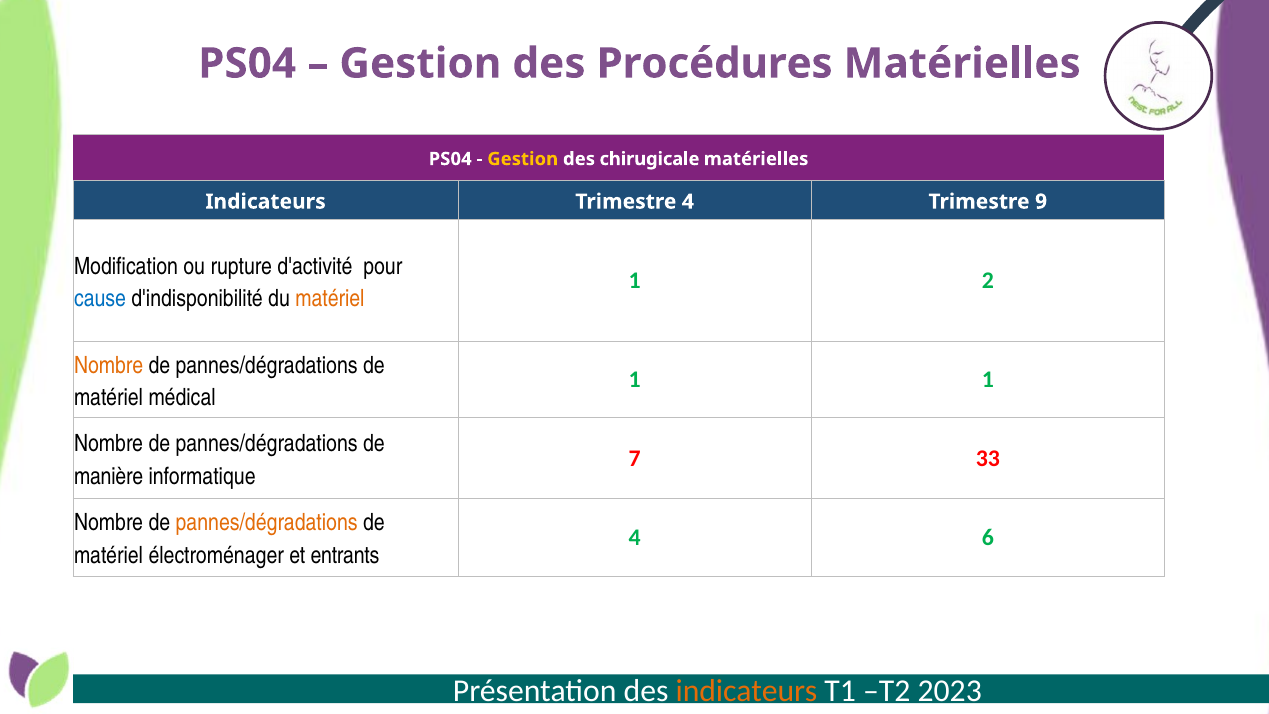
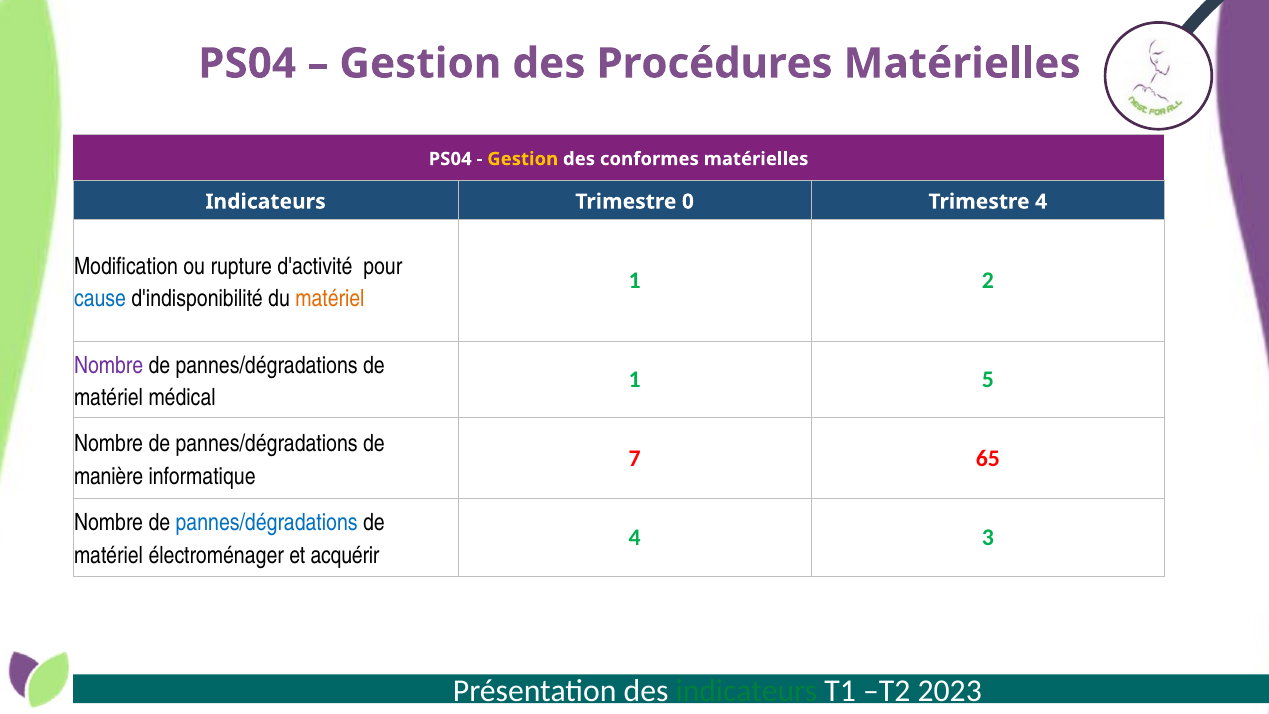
chirugicale: chirugicale -> conformes (649, 159)
Trimestre 4: 4 -> 0 (688, 202)
Trimestre 9: 9 -> 4 (1041, 202)
Nombre colour: orange -> purple (109, 365)
1 1: 1 -> 5 (988, 380)
33: 33 -> 65 (988, 458)
pannes/dégradations colour: orange -> blue (267, 523)
6: 6 -> 3 (988, 538)
entrants: entrants -> acquérir (345, 555)
indicateurs colour: orange -> green (747, 691)
